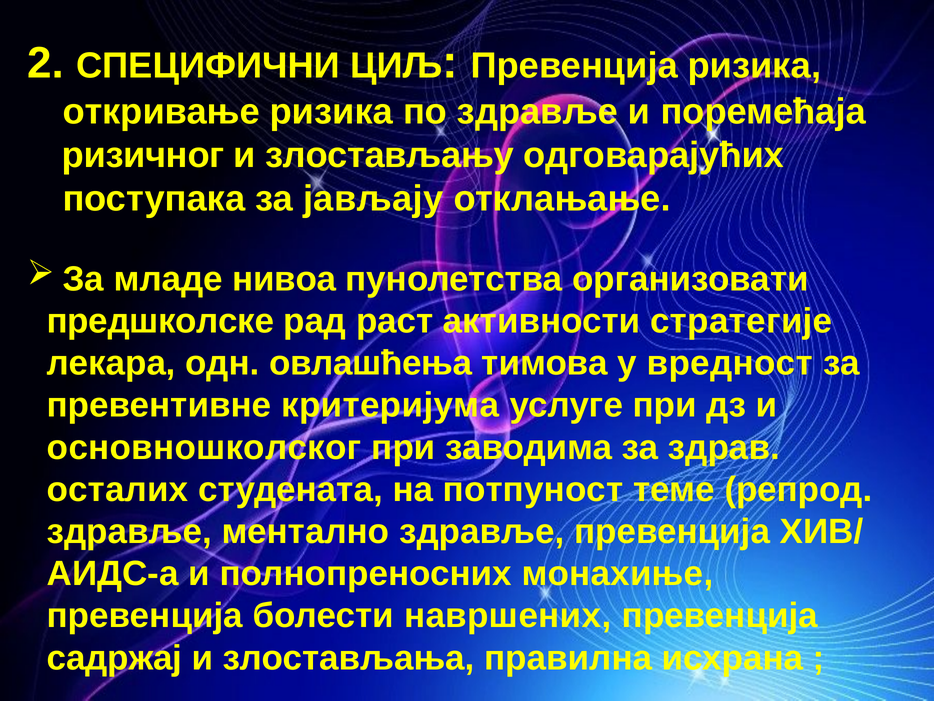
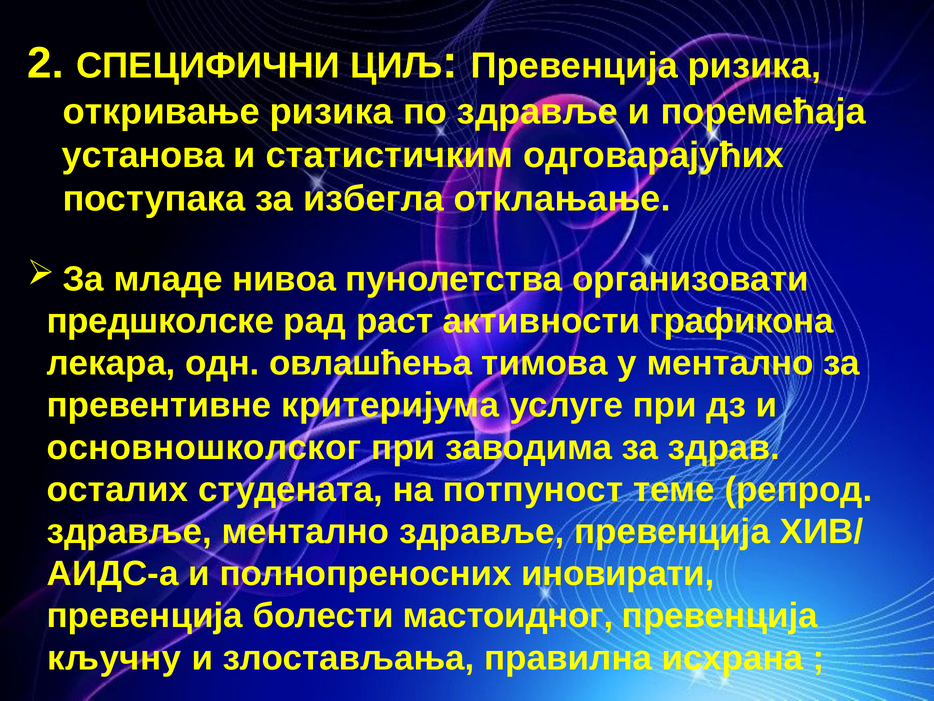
ризичног: ризичног -> установа (143, 155)
злостављању: злостављању -> статистичким (389, 155)
јављају: јављају -> избегла (373, 199)
стратегије: стратегије -> графикона (742, 321)
у вредност: вредност -> ментално (730, 363)
монахиње: монахиње -> иновирати (618, 573)
навршених: навршених -> мастоидног (508, 615)
садржај: садржај -> кључну (114, 657)
